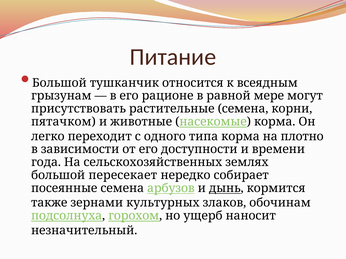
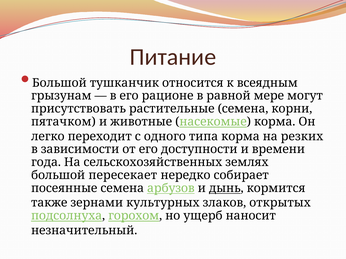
плотно: плотно -> резких (302, 137)
обочинам: обочинам -> открытых (280, 203)
